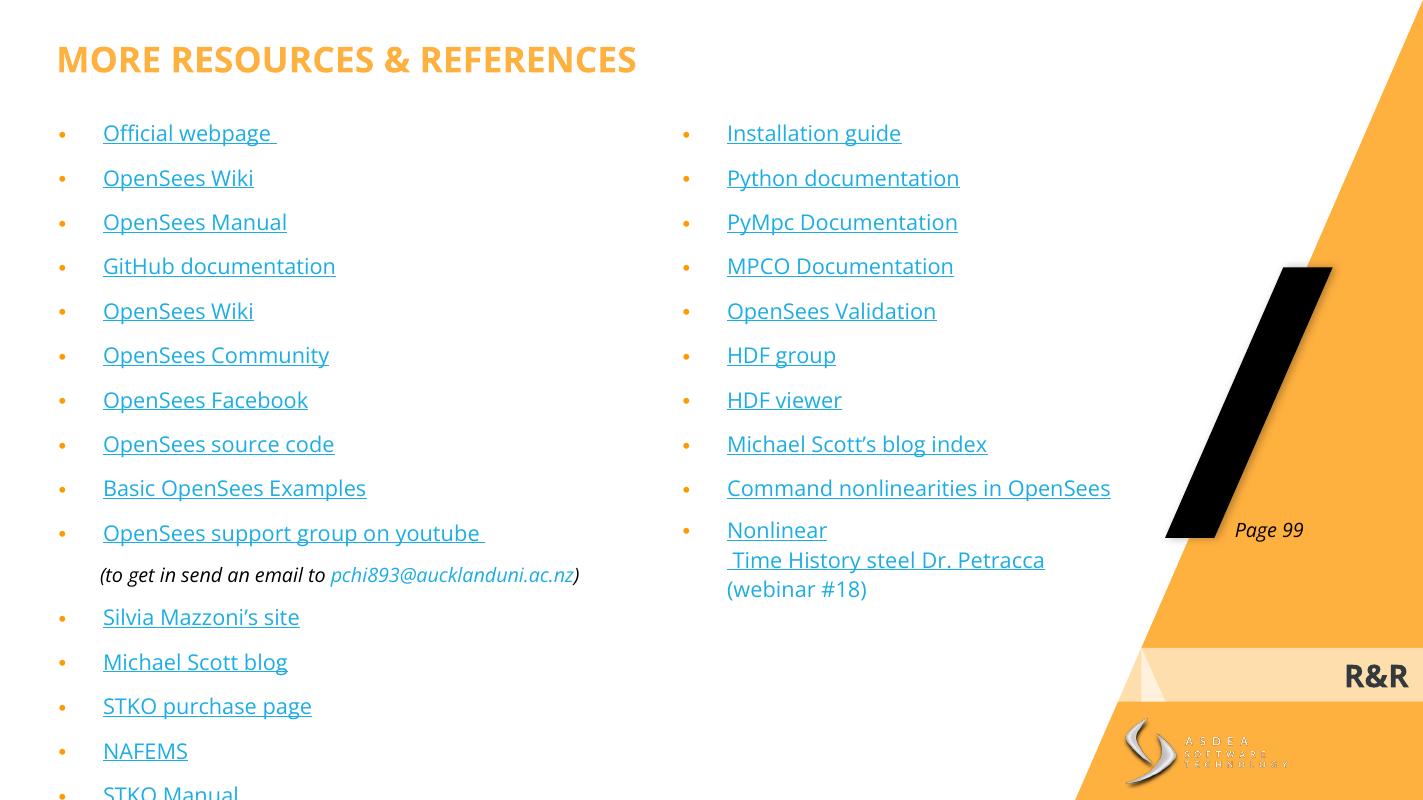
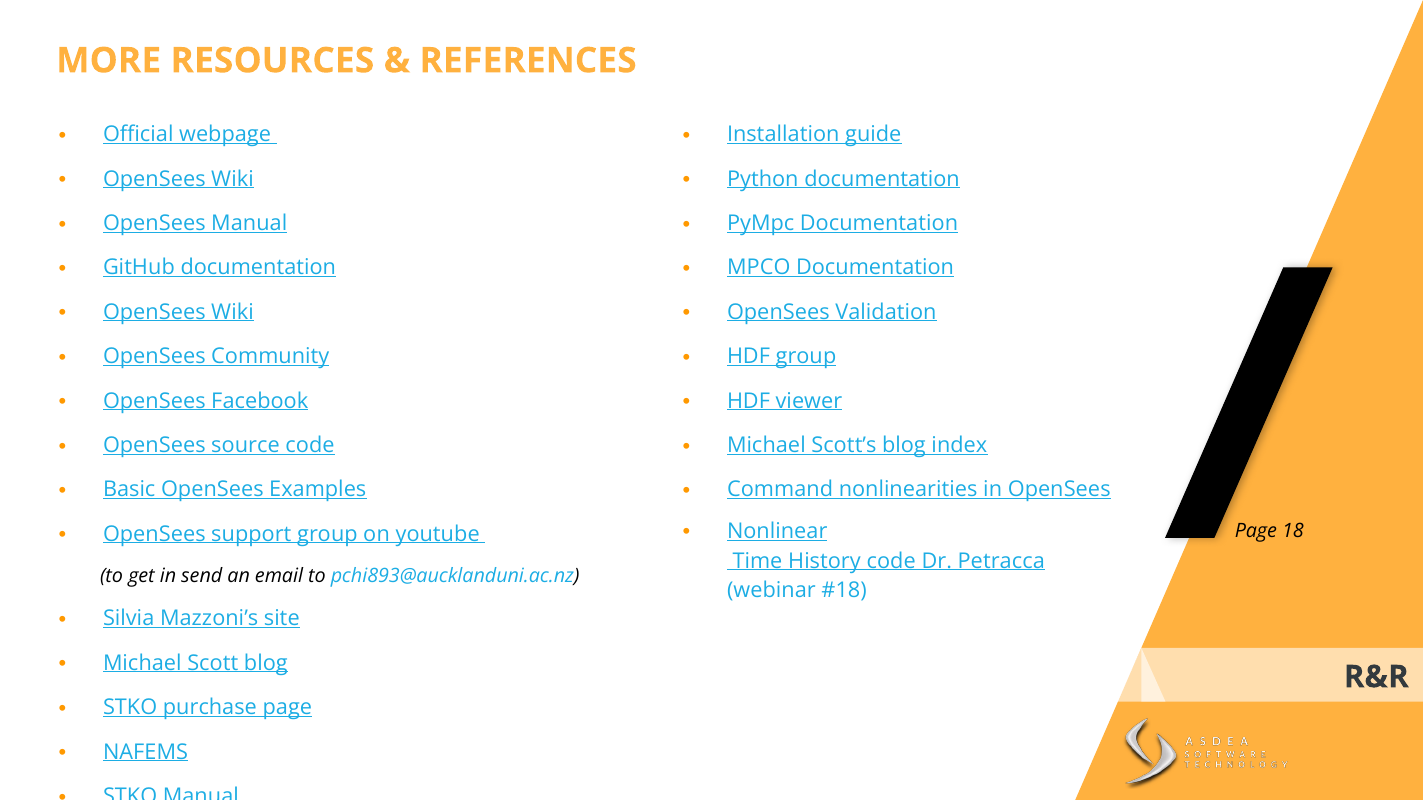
99: 99 -> 18 (1293, 531)
History steel: steel -> code (891, 561)
